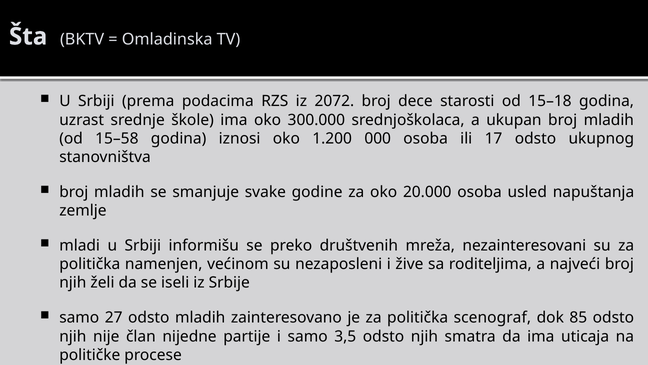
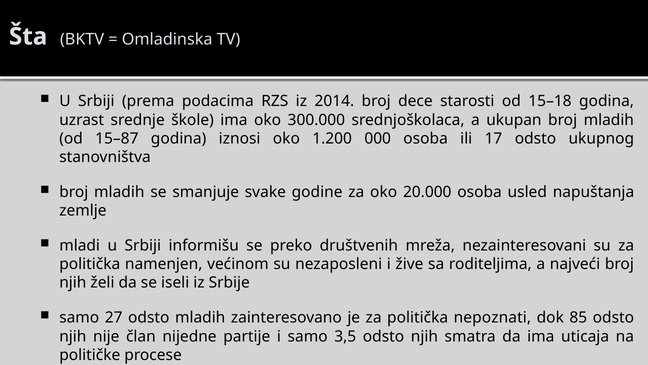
2072: 2072 -> 2014 (334, 101)
15–58: 15–58 -> 15–87 (117, 138)
scenograf: scenograf -> nepoznati (492, 317)
